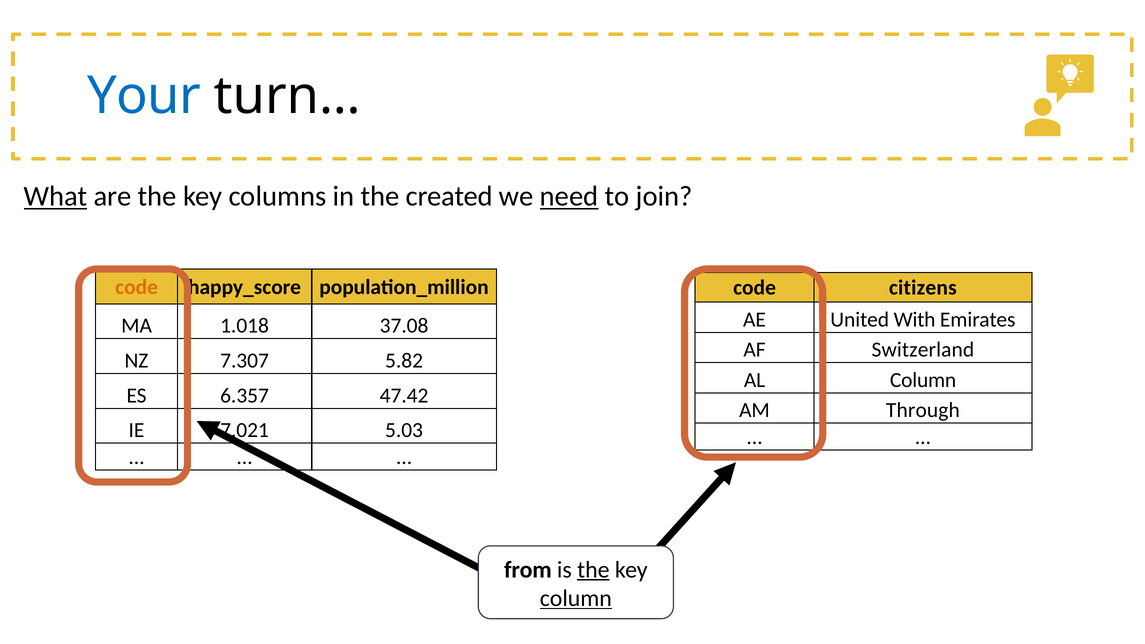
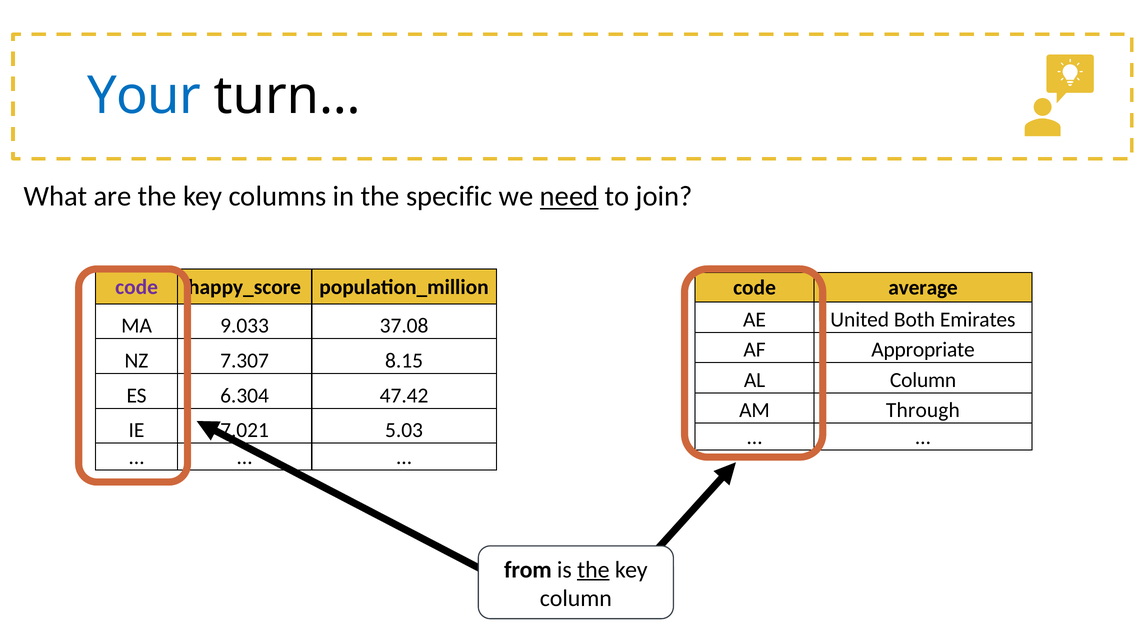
What underline: present -> none (56, 197)
created: created -> specific (449, 197)
code colour: orange -> purple (137, 287)
citizens: citizens -> average (923, 288)
With: With -> Both (915, 320)
1.018: 1.018 -> 9.033 (245, 326)
Switzerland: Switzerland -> Appropriate (923, 350)
5.82: 5.82 -> 8.15 (404, 361)
6.357: 6.357 -> 6.304 (245, 395)
column underline: present -> none (576, 598)
